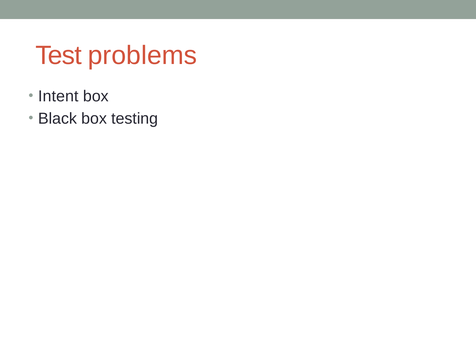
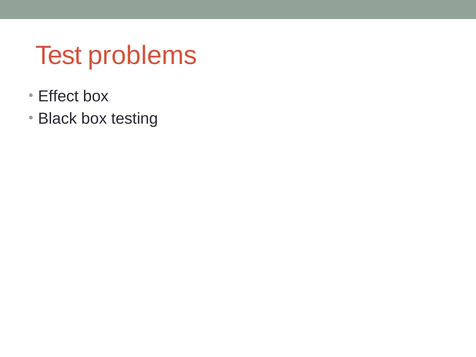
Intent: Intent -> Effect (58, 96)
